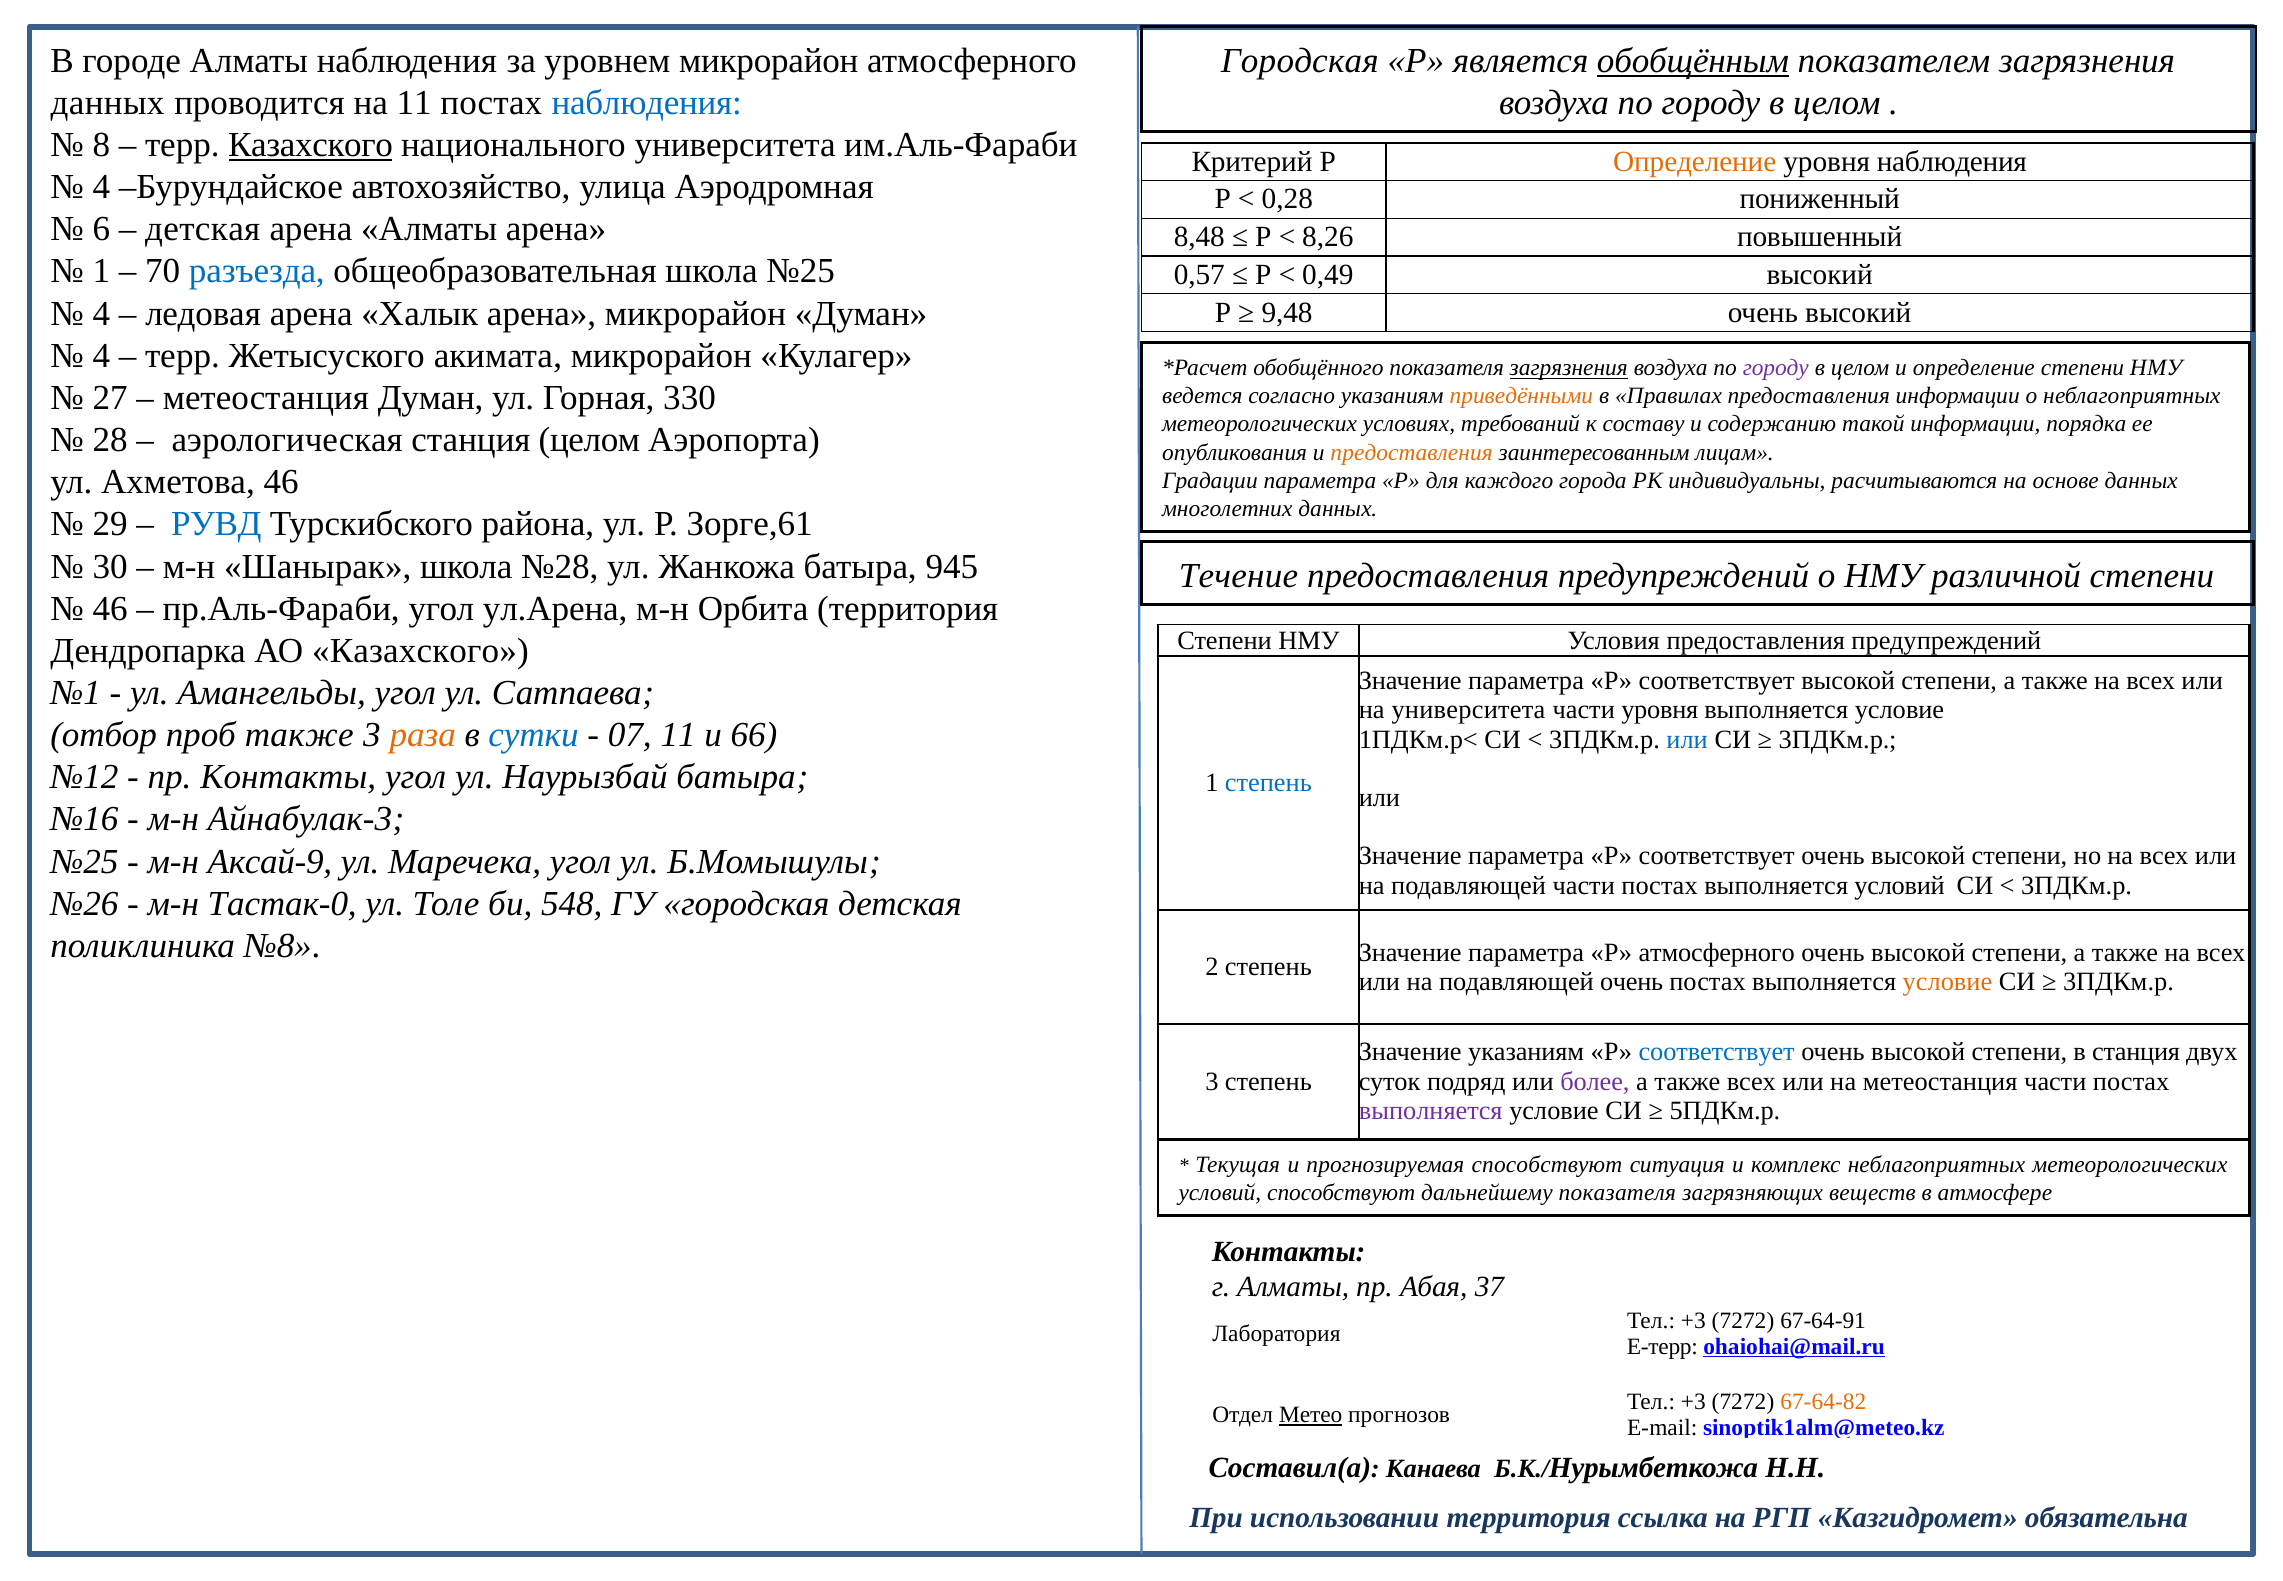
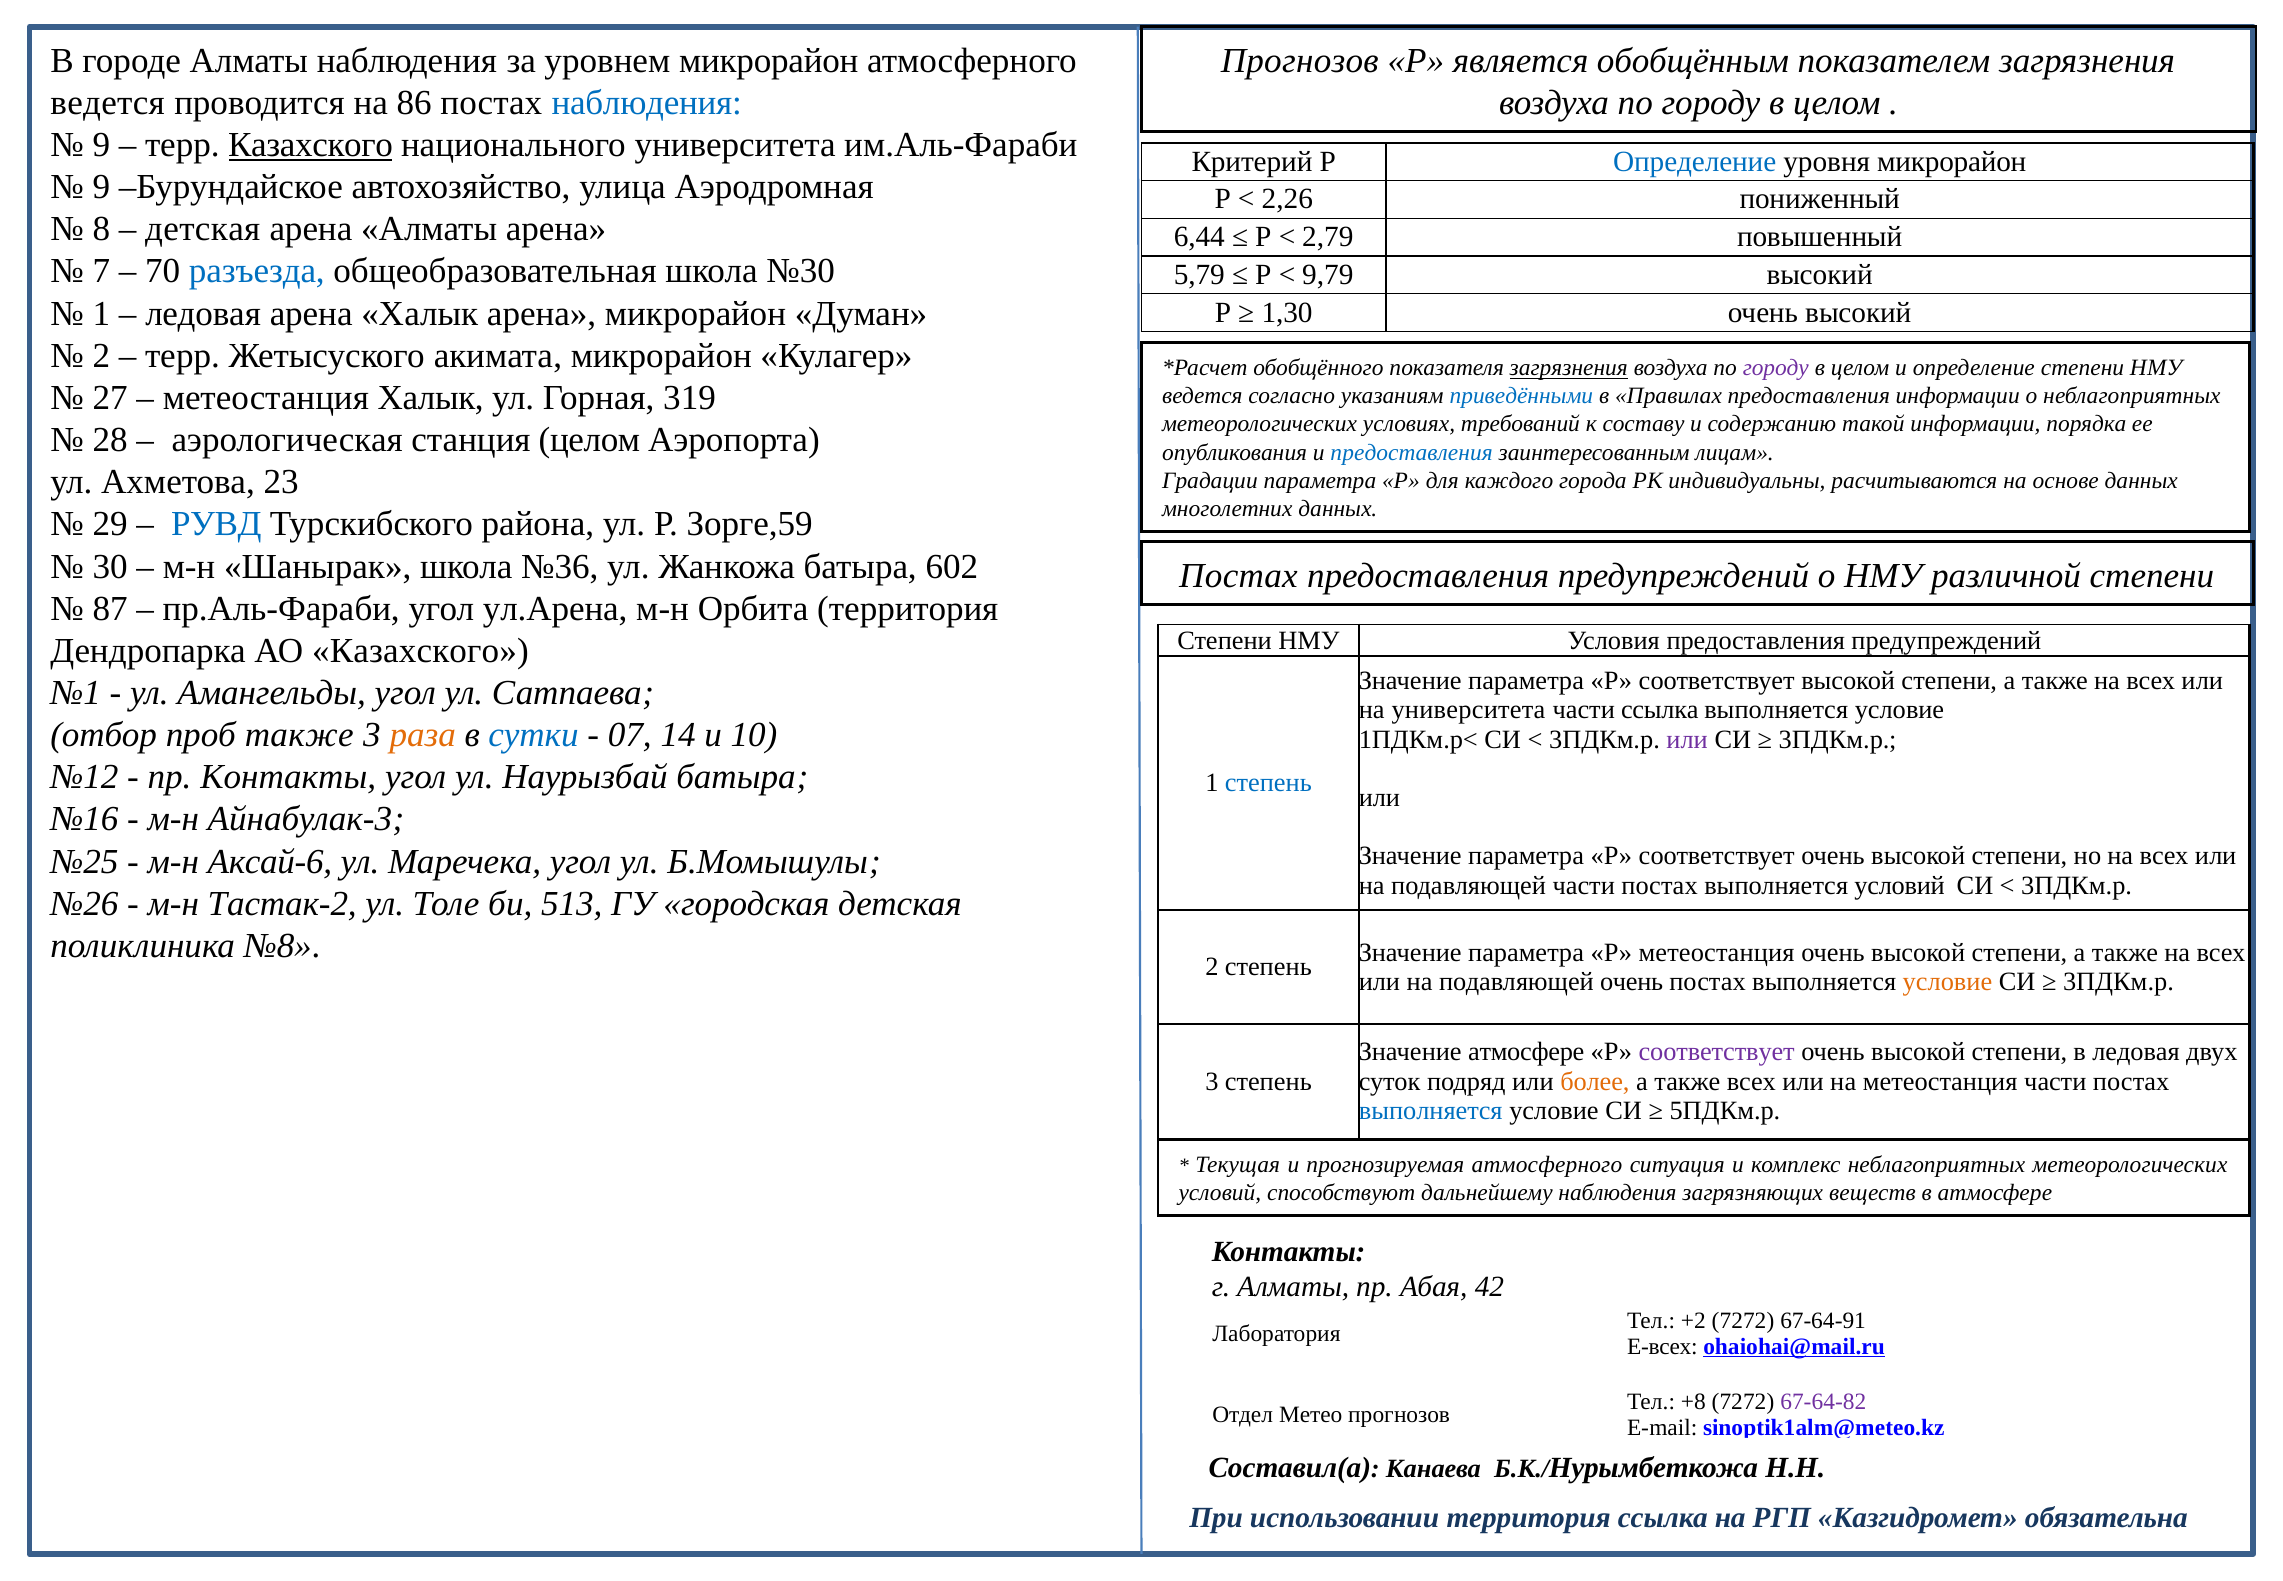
Городская: Городская -> Прогнозов (1300, 61)
обобщённым underline: present -> none (1693, 61)
данных: данных -> ведется (108, 103)
на 11: 11 -> 86 (414, 103)
8: 8 -> 9 (101, 145)
Определение colour: orange -> blue (1695, 162)
уровня наблюдения: наблюдения -> микрорайон (1952, 162)
4: 4 -> 9 (101, 187)
0,28: 0,28 -> 2,26 (1287, 199)
6: 6 -> 8 (101, 229)
8,48: 8,48 -> 6,44 (1199, 237)
8,26: 8,26 -> 2,79 (1328, 237)
1: 1 -> 7 (101, 271)
школа №25: №25 -> №30 (801, 271)
0,57: 0,57 -> 5,79 (1199, 275)
0,49: 0,49 -> 9,79 (1328, 275)
4: 4 -> 1 (101, 313)
9,48: 9,48 -> 1,30 (1287, 312)
4: 4 -> 2 (101, 356)
метеостанция Думан: Думан -> Халык (431, 398)
330: 330 -> 319 (690, 398)
приведёнными colour: orange -> blue (1521, 396)
предоставления colour: orange -> blue (1412, 452)
Ахметова 46: 46 -> 23 (281, 482)
Зорге,61: Зорге,61 -> Зорге,59 (750, 524)
№28: №28 -> №36 (560, 566)
945: 945 -> 602 (952, 566)
Течение: Течение -> Постах (1238, 575)
46: 46 -> 87 (110, 608)
части уровня: уровня -> ссылка (1660, 710)
07 11: 11 -> 14 (678, 735)
66: 66 -> 10 (754, 735)
или colour: blue -> purple (1687, 739)
Аксай-9: Аксай-9 -> Аксай-6 (270, 861)
Тастак-0: Тастак-0 -> Тастак-2 (282, 903)
548: 548 -> 513 (572, 903)
Р атмосферного: атмосферного -> метеостанция (1717, 952)
Значение указаниям: указаниям -> атмосфере (1526, 1052)
соответствует colour: blue -> purple (1717, 1052)
в станция: станция -> ледовая (2136, 1052)
более colour: purple -> orange (1595, 1081)
выполняется colour: purple -> blue (1431, 1110)
прогнозируемая способствуют: способствуют -> атмосферного (1547, 1165)
дальнейшему показателя: показателя -> наблюдения (1617, 1193)
37: 37 -> 42 (1489, 1287)
+3: +3 -> +2 (1693, 1320)
E-терр: E-терр -> E-всех (1662, 1346)
+3: +3 -> +8 (1693, 1402)
67-64-82 colour: orange -> purple (1823, 1402)
Метео underline: present -> none (1311, 1415)
